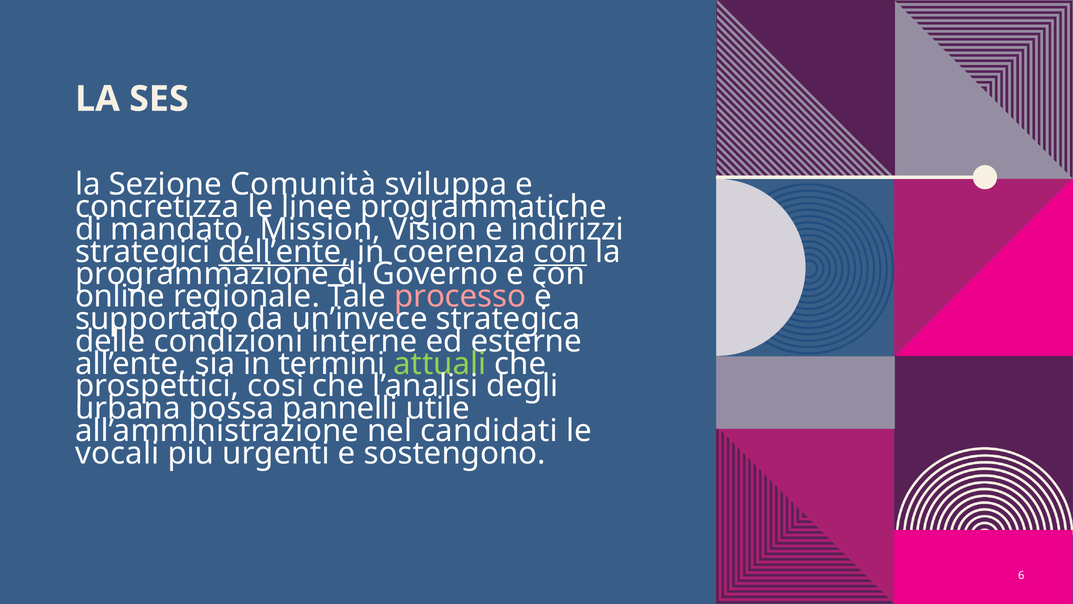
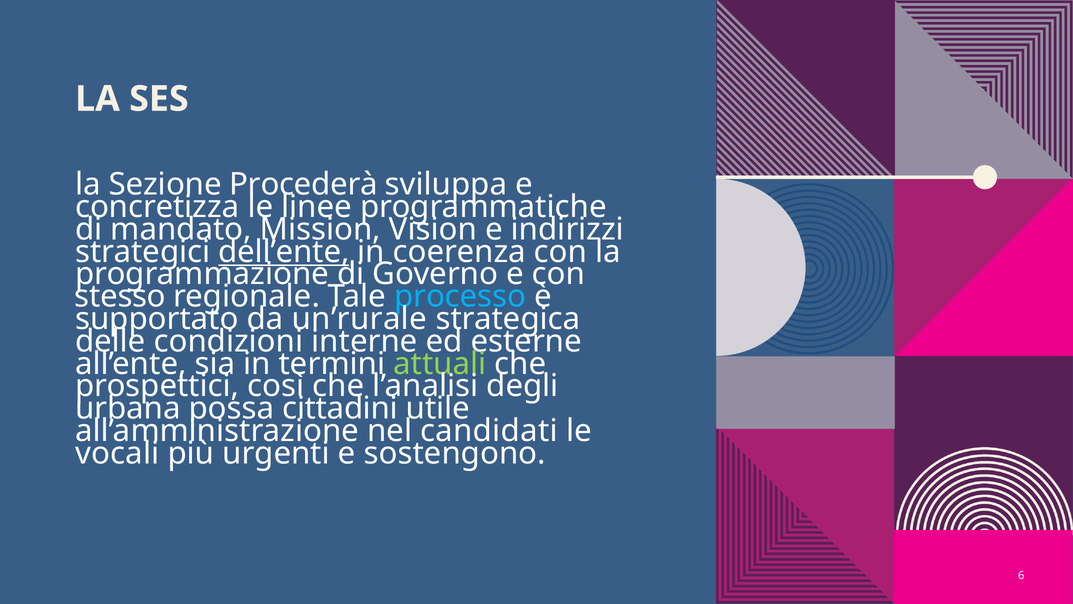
Comunità: Comunità -> Procederà (304, 184)
con underline: present -> none (560, 252)
online: online -> stesso (120, 296)
processo colour: pink -> light blue (460, 296)
un’invece: un’invece -> un’rurale (359, 319)
pannelli: pannelli -> cittadini (340, 408)
